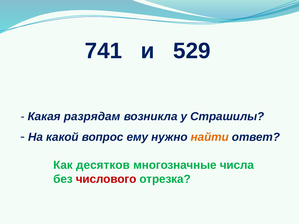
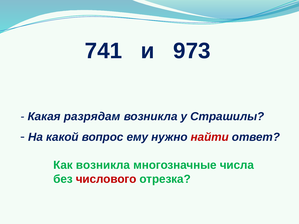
529: 529 -> 973 (192, 51)
найти colour: orange -> red (210, 137)
Как десятков: десятков -> возникла (103, 165)
